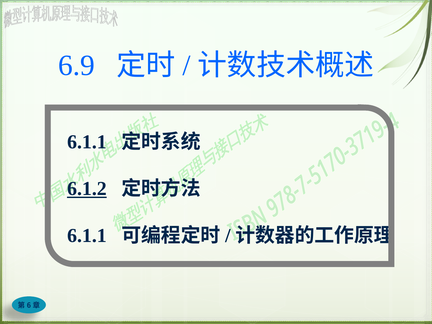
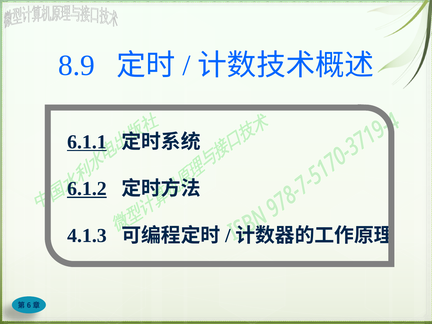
6.9: 6.9 -> 8.9 (77, 66)
6.1.1 underline: none -> present (87, 142)
6.1.1: 6.1.1 -> 4.1.3 (87, 235)
